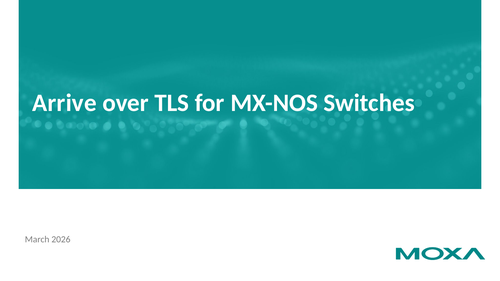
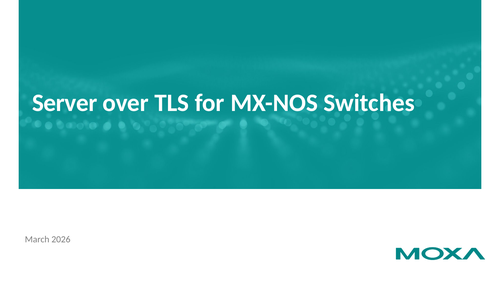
Arrive: Arrive -> Server (65, 103)
